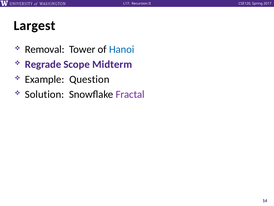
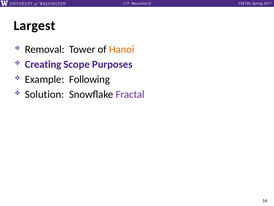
Hanoi colour: blue -> orange (122, 49)
Regrade: Regrade -> Creating (43, 64)
Midterm: Midterm -> Purposes (112, 64)
Question: Question -> Following (89, 79)
